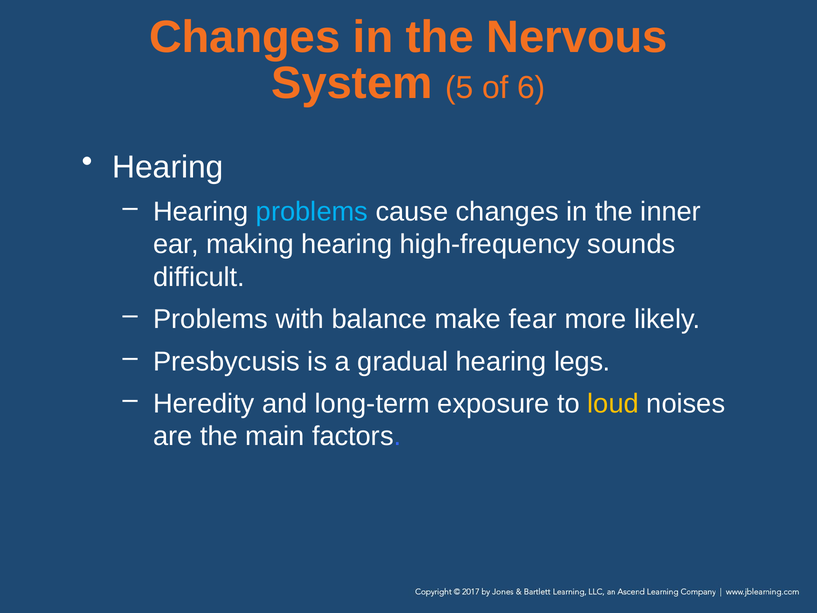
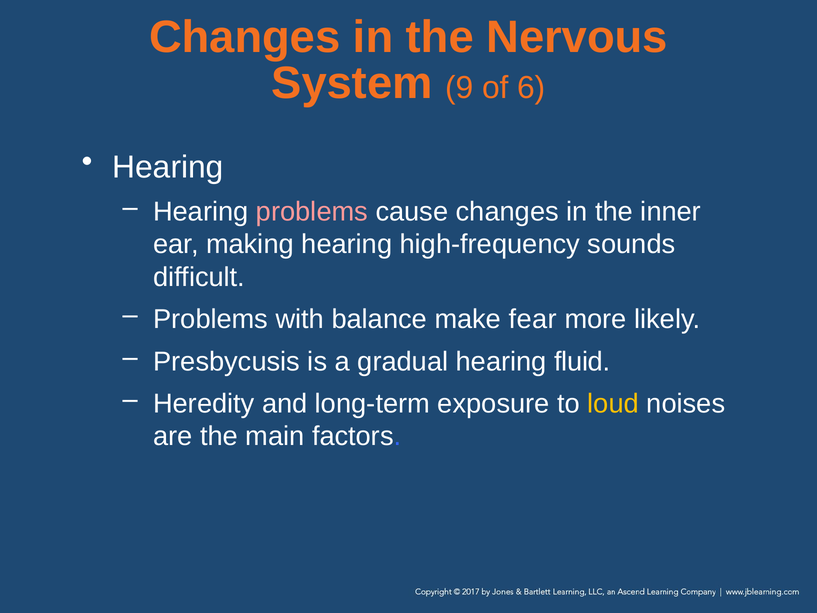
5: 5 -> 9 (459, 88)
problems colour: light blue -> pink (312, 212)
legs: legs -> fluid (582, 361)
